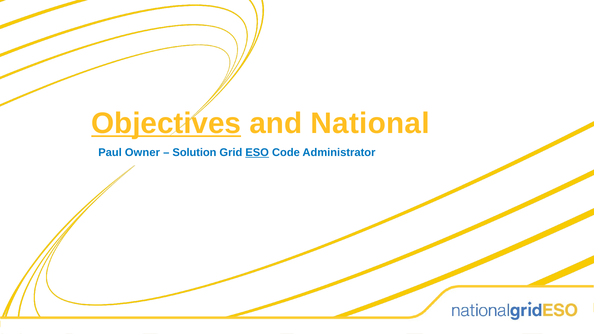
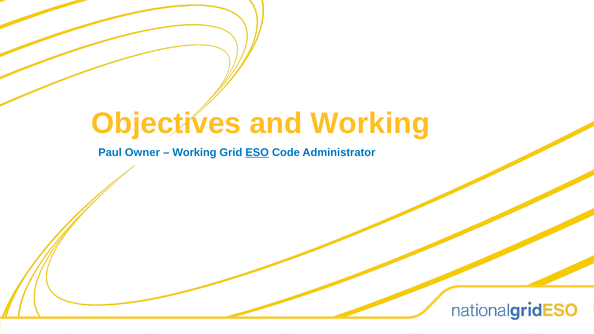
Objectives underline: present -> none (166, 123)
and National: National -> Working (370, 123)
Solution: Solution -> Working (194, 153)
